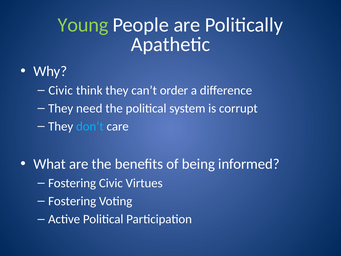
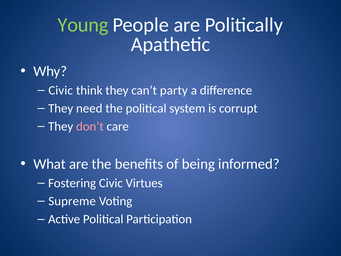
order: order -> party (174, 90)
don’t colour: light blue -> pink (90, 126)
Fostering: Fostering -> Supreme (72, 201)
